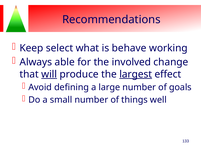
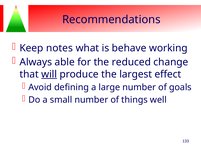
select: select -> notes (59, 48)
involved: involved -> reduced (131, 62)
largest underline: present -> none (136, 74)
